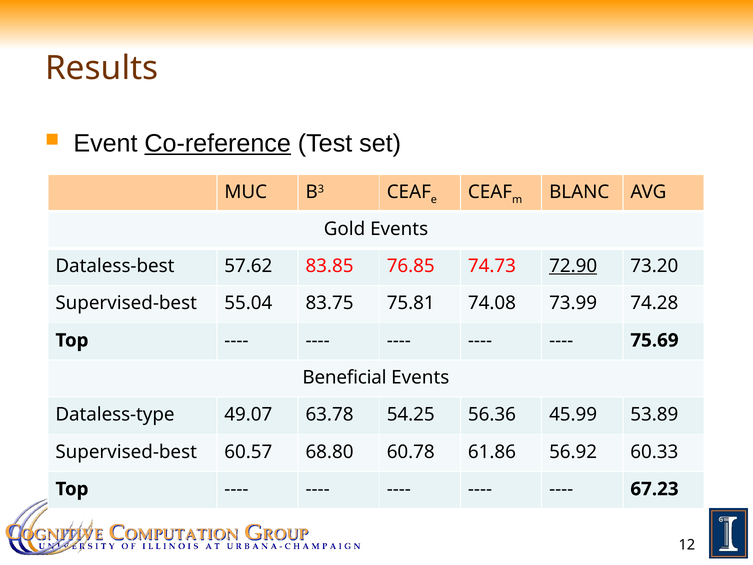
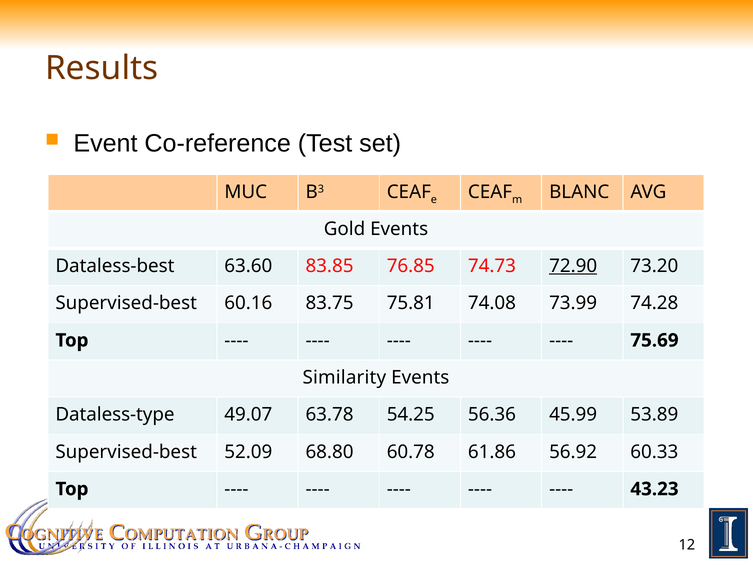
Co-reference underline: present -> none (218, 144)
57.62: 57.62 -> 63.60 (248, 266)
55.04: 55.04 -> 60.16 (248, 303)
Beneficial: Beneficial -> Similarity (344, 377)
60.57: 60.57 -> 52.09 (248, 452)
67.23: 67.23 -> 43.23 (654, 489)
